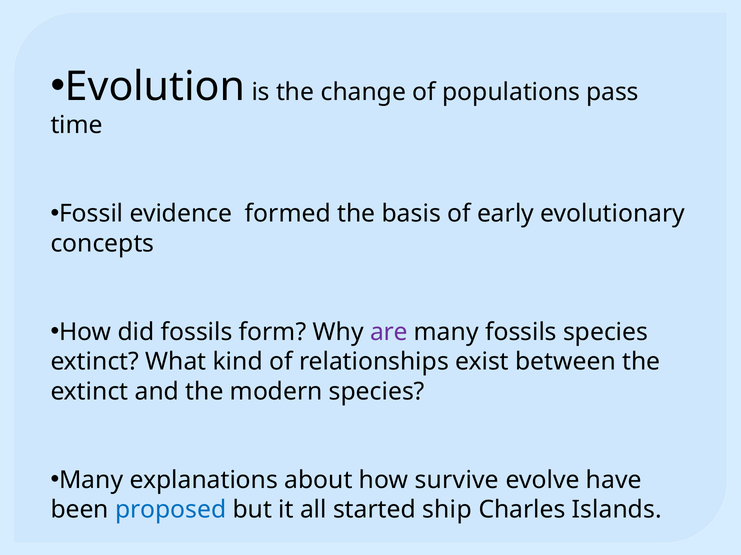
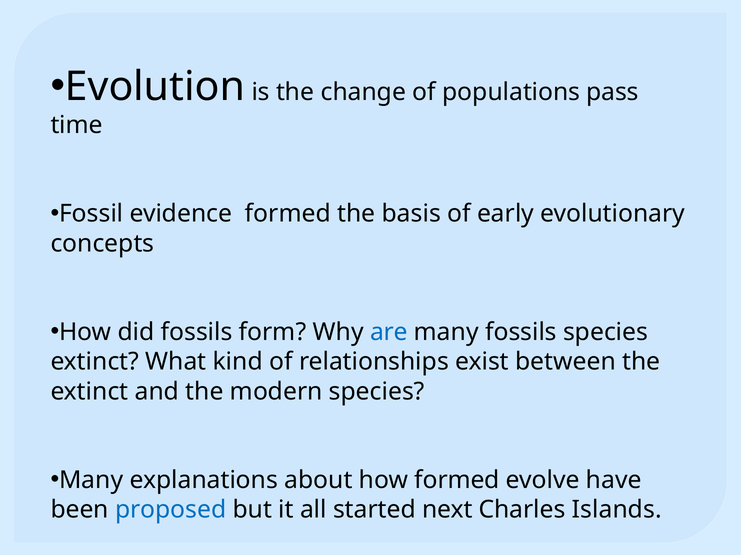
are colour: purple -> blue (389, 333)
how survive: survive -> formed (457, 481)
ship: ship -> next (447, 510)
